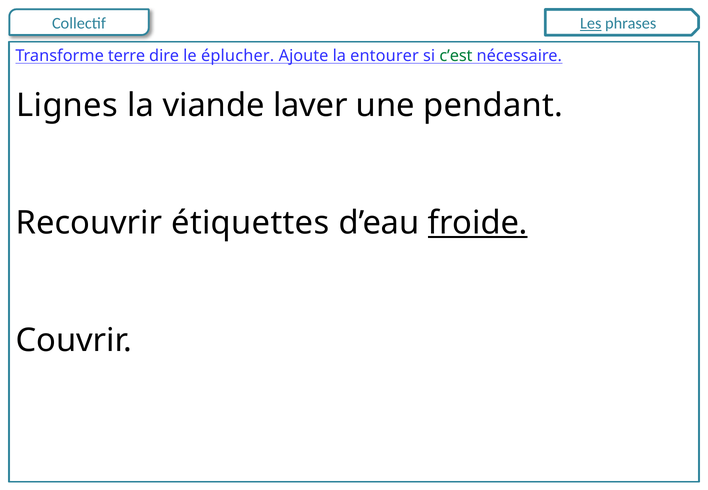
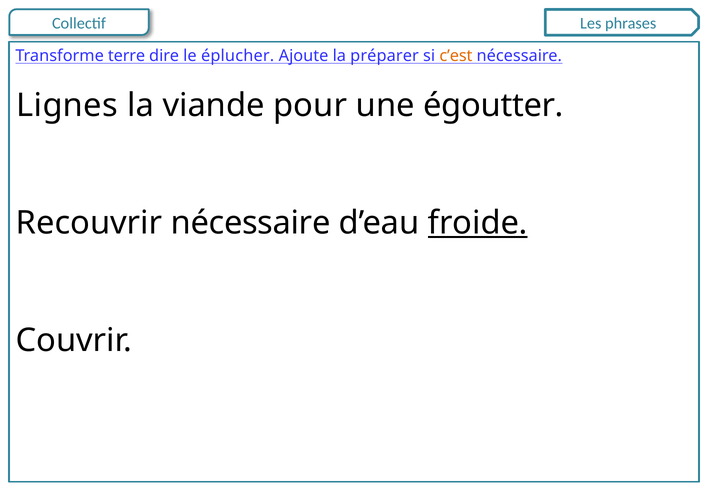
Les underline: present -> none (591, 23)
entourer: entourer -> préparer (385, 56)
c’est colour: green -> orange (456, 56)
laver: laver -> pour (310, 106)
pendant: pendant -> égoutter (493, 106)
Recouvrir étiquettes: étiquettes -> nécessaire (251, 223)
